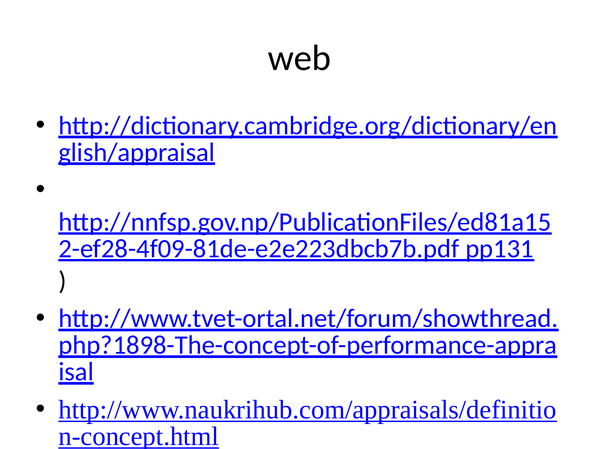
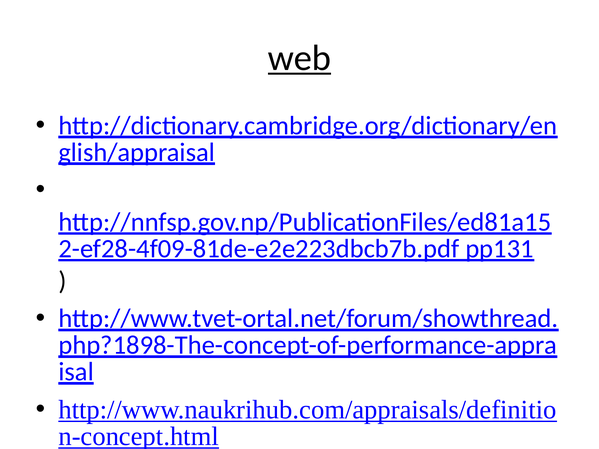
web underline: none -> present (300, 58)
